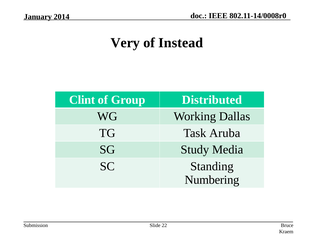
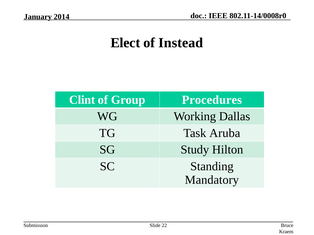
Very: Very -> Elect (125, 43)
Distributed: Distributed -> Procedures (212, 100)
Media: Media -> Hilton (228, 150)
Numbering: Numbering -> Mandatory (212, 180)
